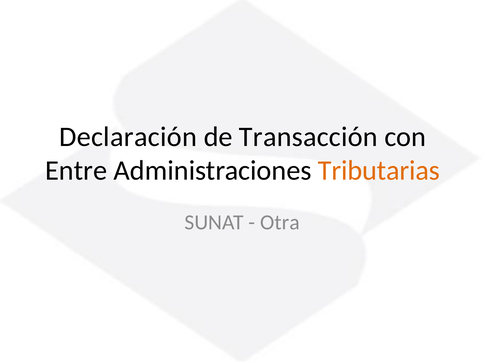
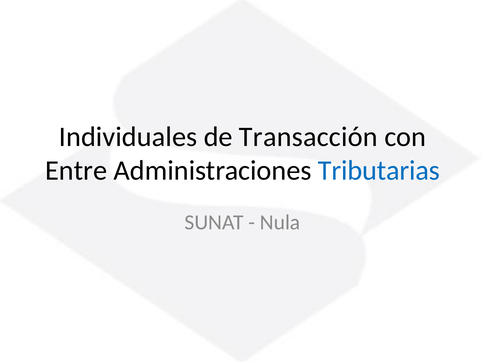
Declaración: Declaración -> Individuales (128, 137)
Tributarias colour: orange -> blue (379, 171)
Otra: Otra -> Nula (280, 223)
